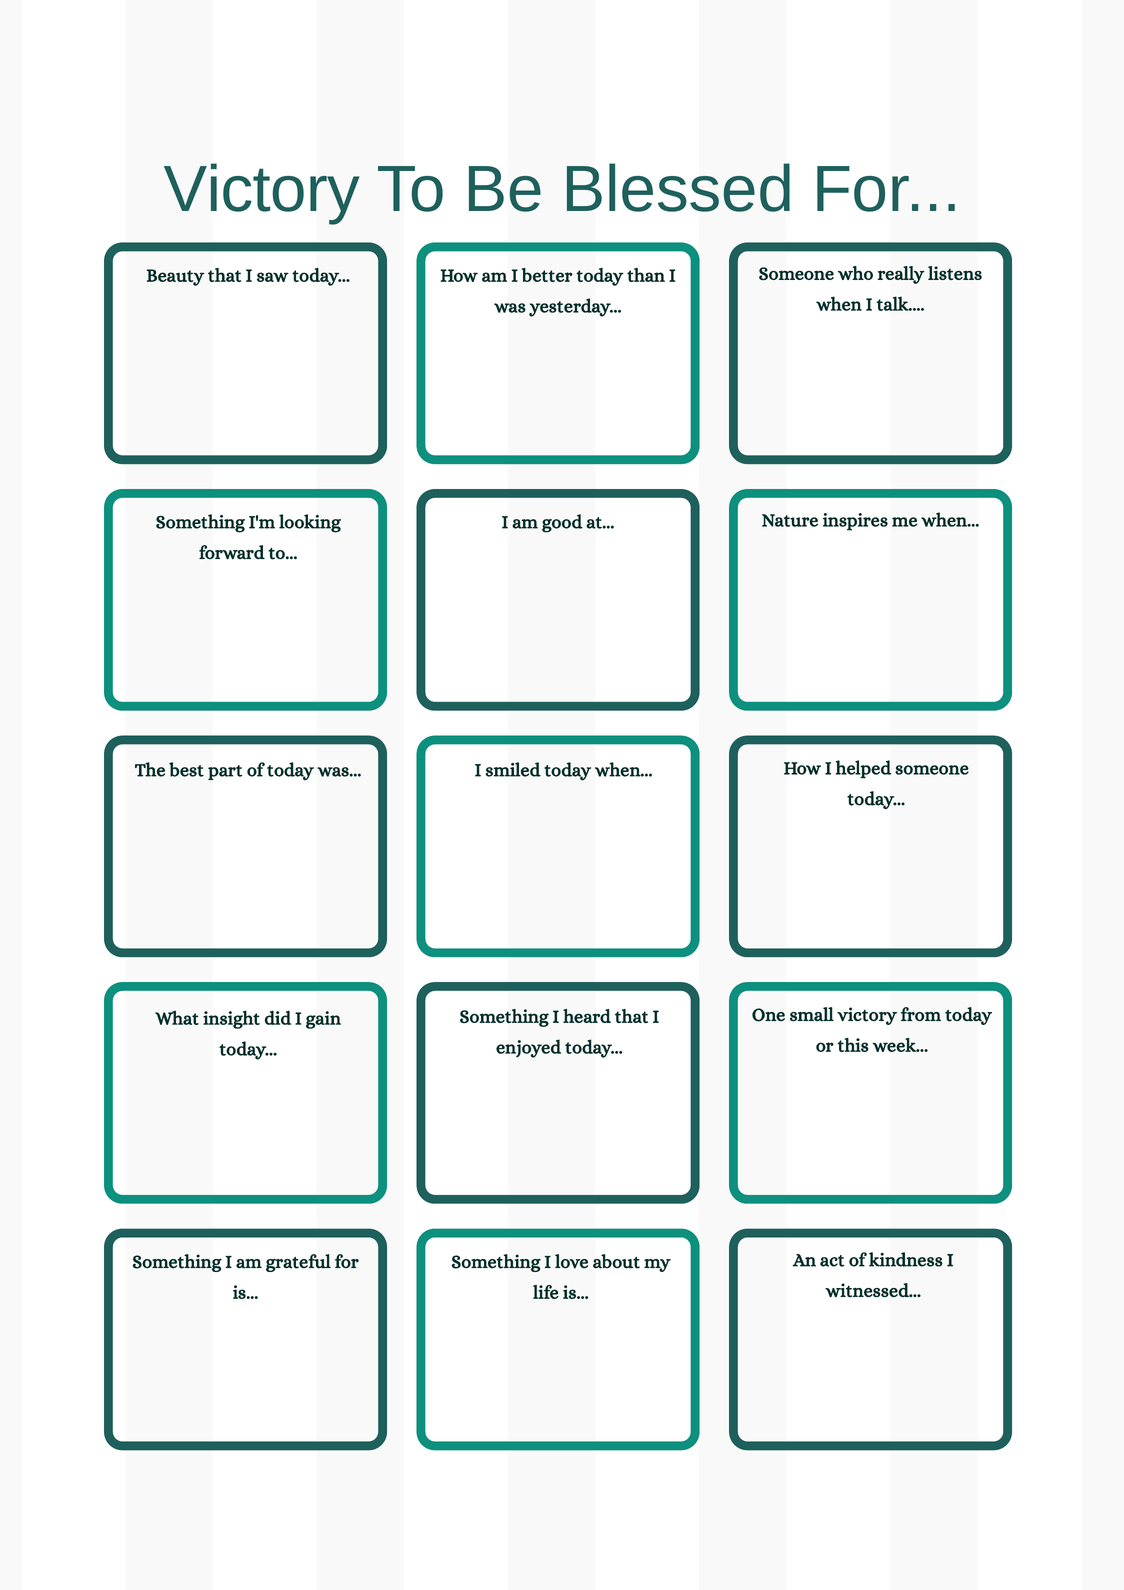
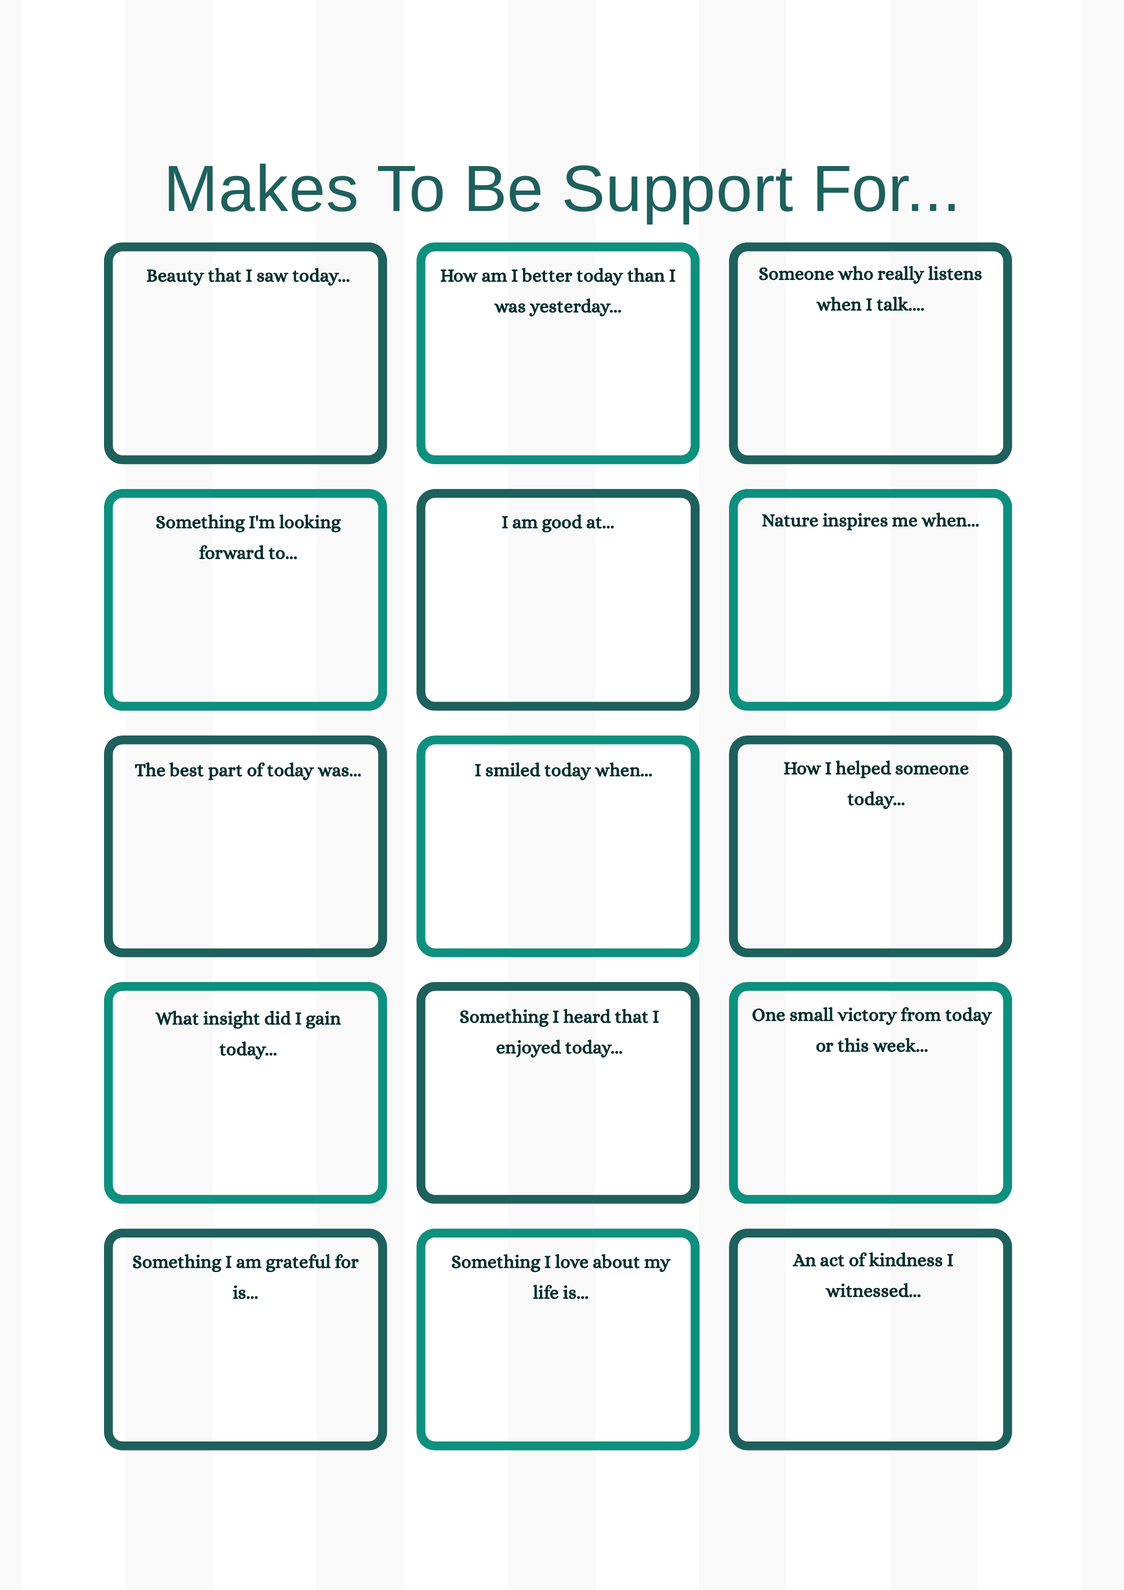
Victory: Victory -> Makes (261, 190)
Blessed: Blessed -> Support (678, 190)
